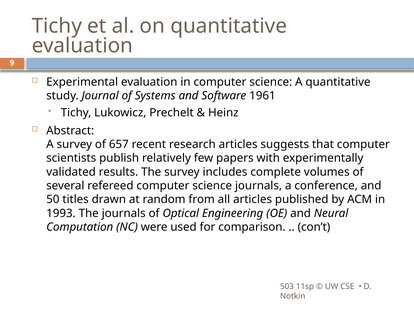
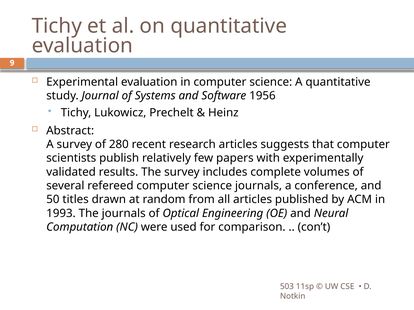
1961: 1961 -> 1956 (262, 96)
657: 657 -> 280 (119, 145)
